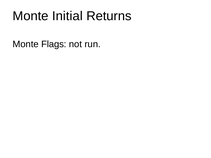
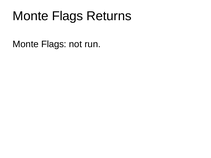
Initial: Initial -> Flags (67, 16)
